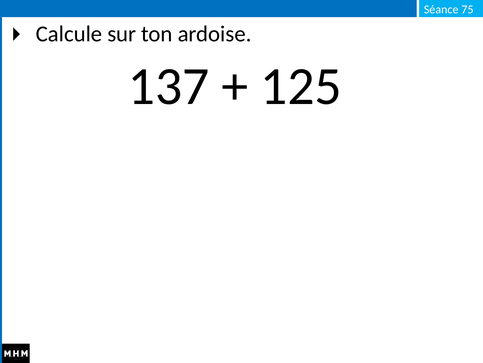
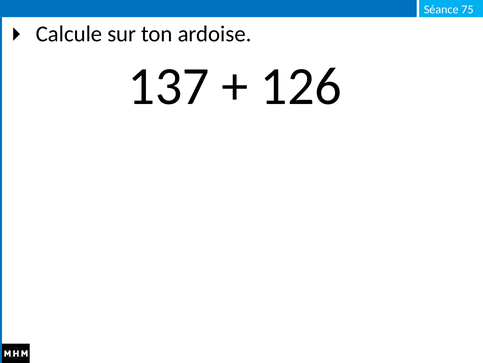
125: 125 -> 126 (301, 86)
